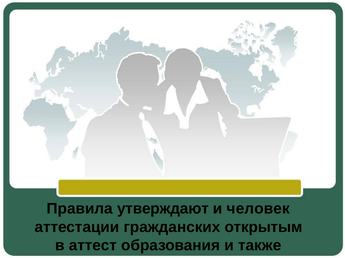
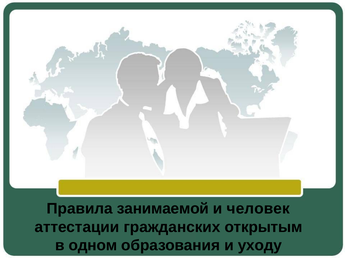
утверждают: утверждают -> занимаемой (163, 209)
аттест: аттест -> одном (93, 246)
также: также -> уходу (260, 246)
